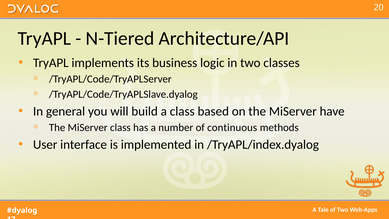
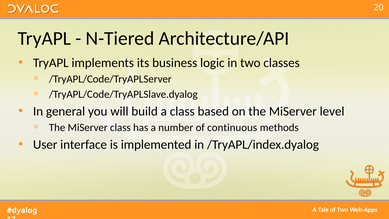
have: have -> level (332, 111)
